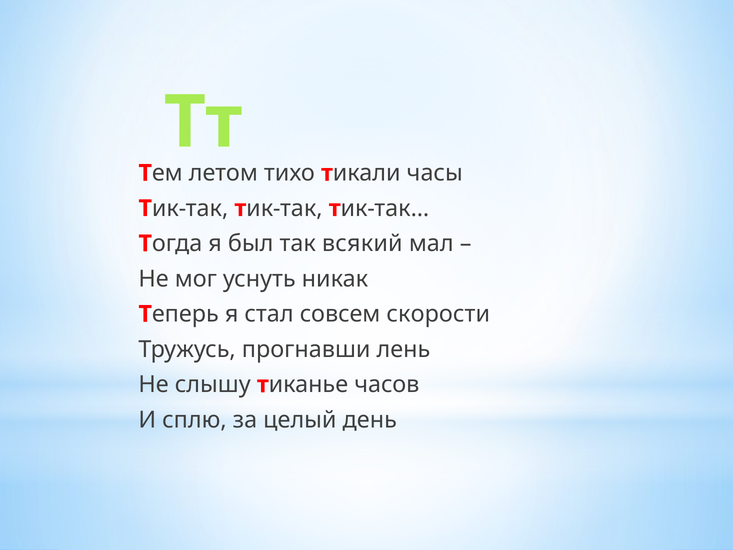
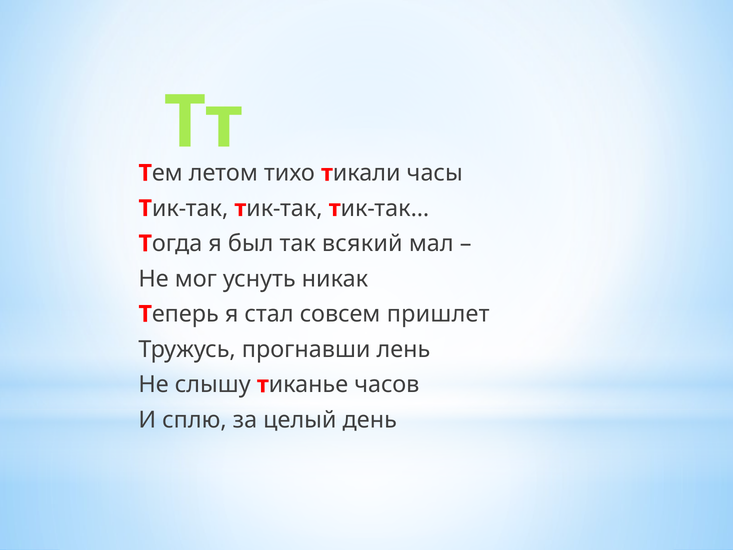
скорости: скорости -> пришлет (438, 314)
